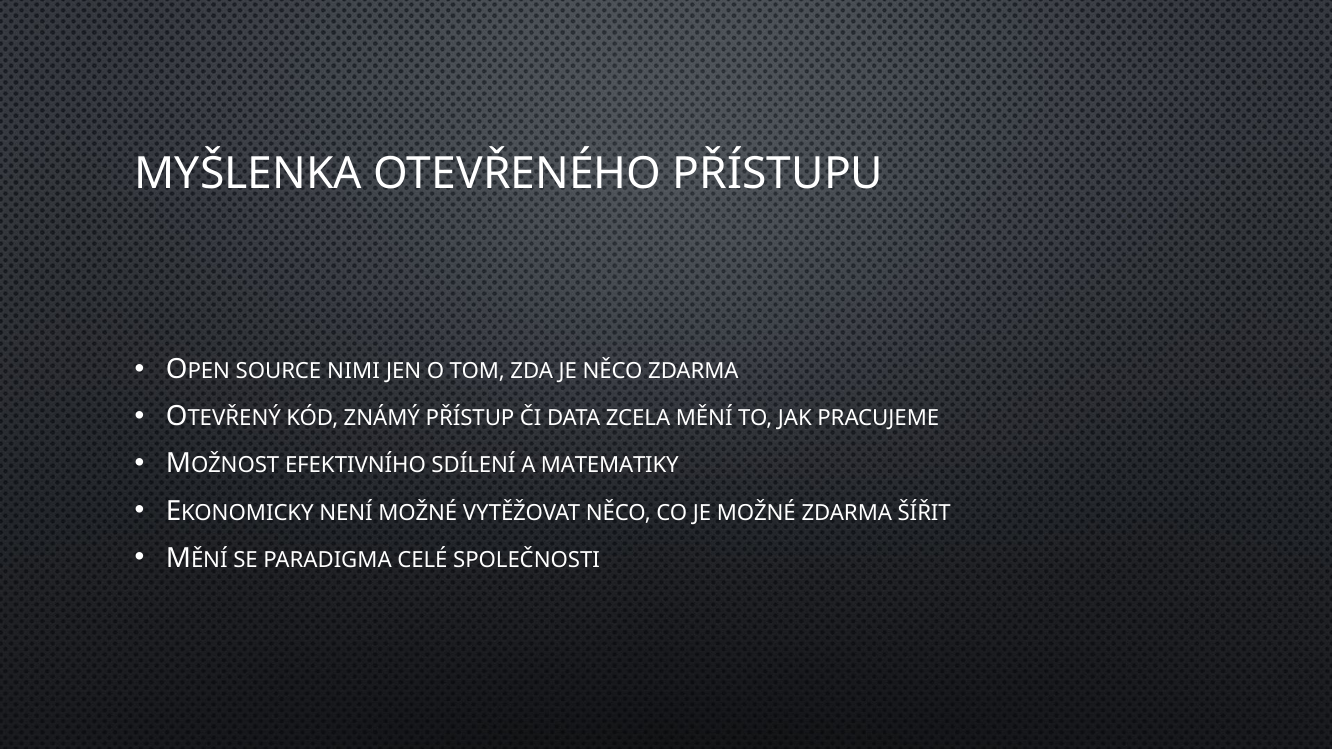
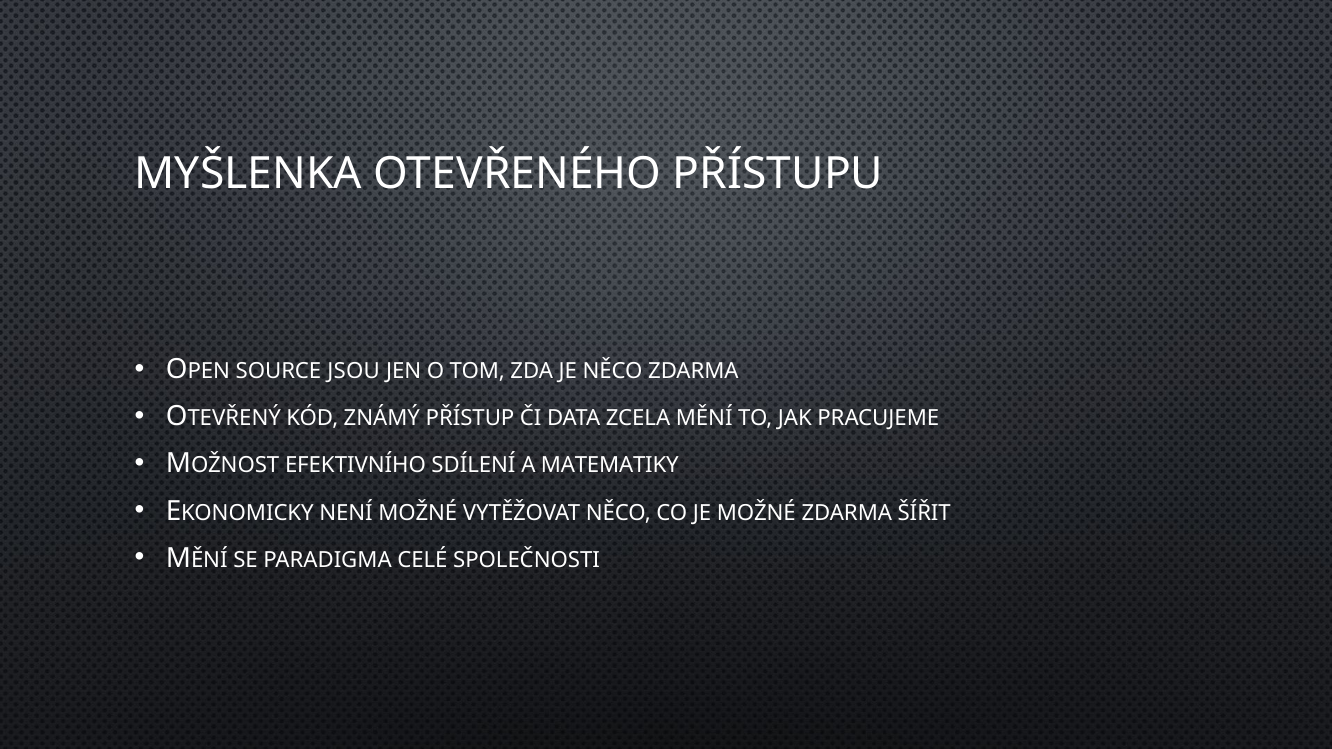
NIMI: NIMI -> JSOU (354, 371)
